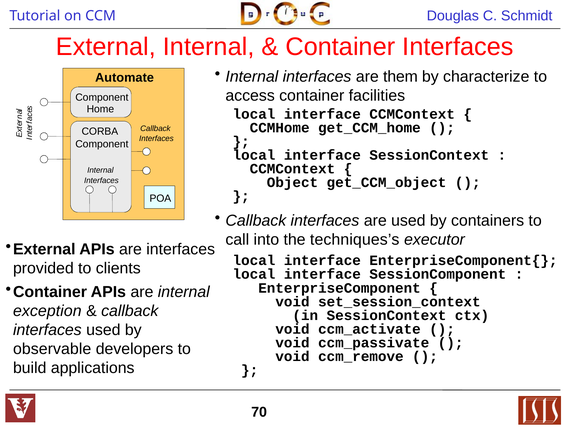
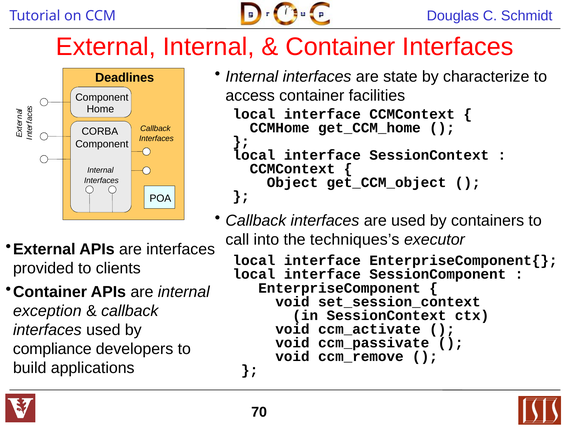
Automate: Automate -> Deadlines (125, 78)
them: them -> state (400, 76)
observable: observable -> compliance (52, 349)
